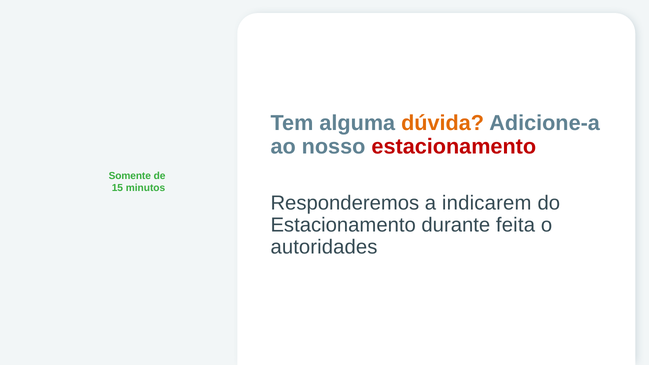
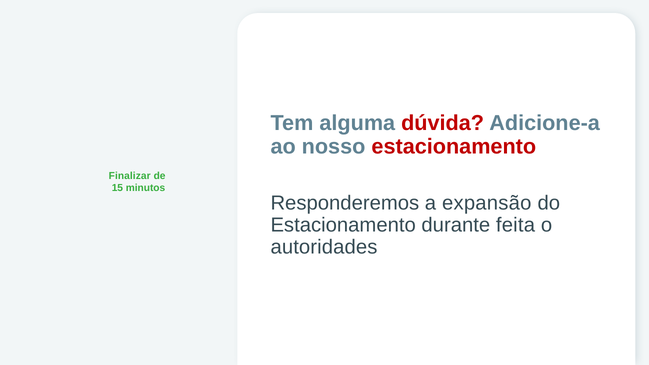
dúvida colour: orange -> red (443, 123)
Somente: Somente -> Finalizar (130, 176)
indicarem: indicarem -> expansão (487, 203)
